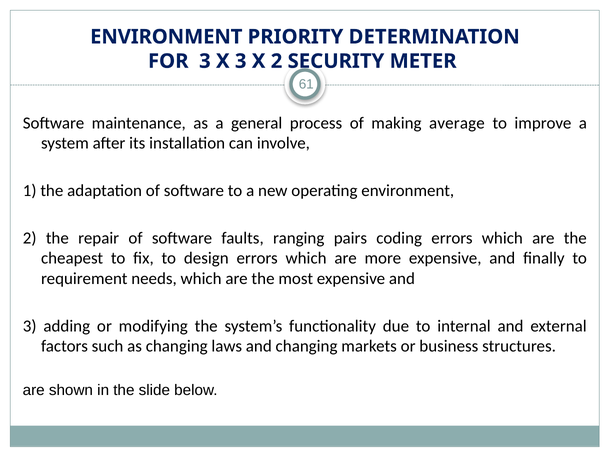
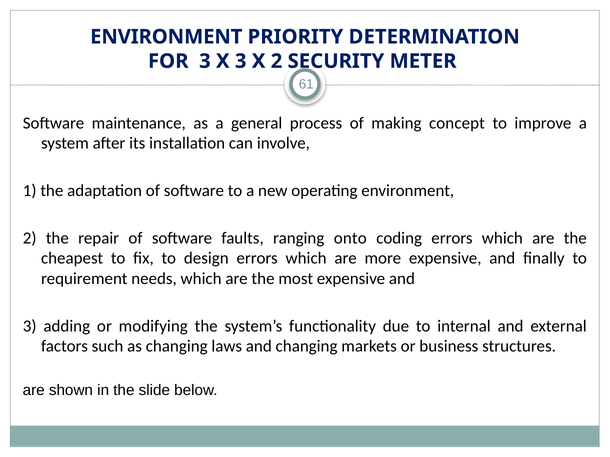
average: average -> concept (457, 123)
pairs: pairs -> onto (350, 238)
